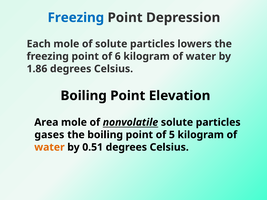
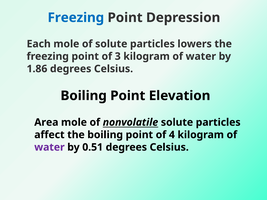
6: 6 -> 3 (118, 56)
gases: gases -> affect (49, 135)
5: 5 -> 4 (172, 135)
water colour: orange -> purple (49, 147)
